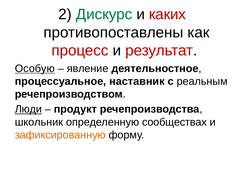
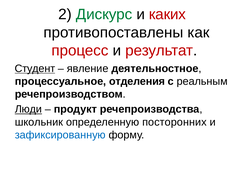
Особую: Особую -> Студент (35, 69)
наставник: наставник -> отделения (137, 82)
сообществах: сообществах -> посторонних (174, 122)
зафиксированную colour: orange -> blue (60, 135)
